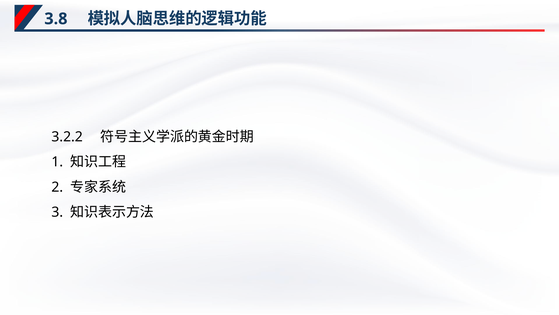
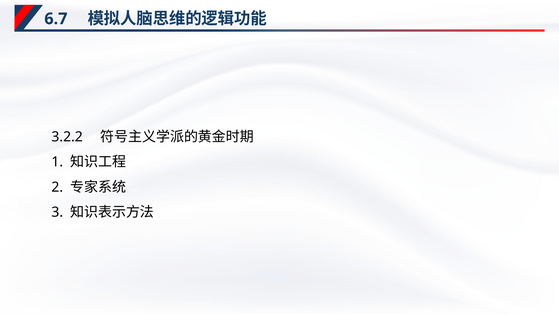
3.8: 3.8 -> 6.7 (56, 19)
